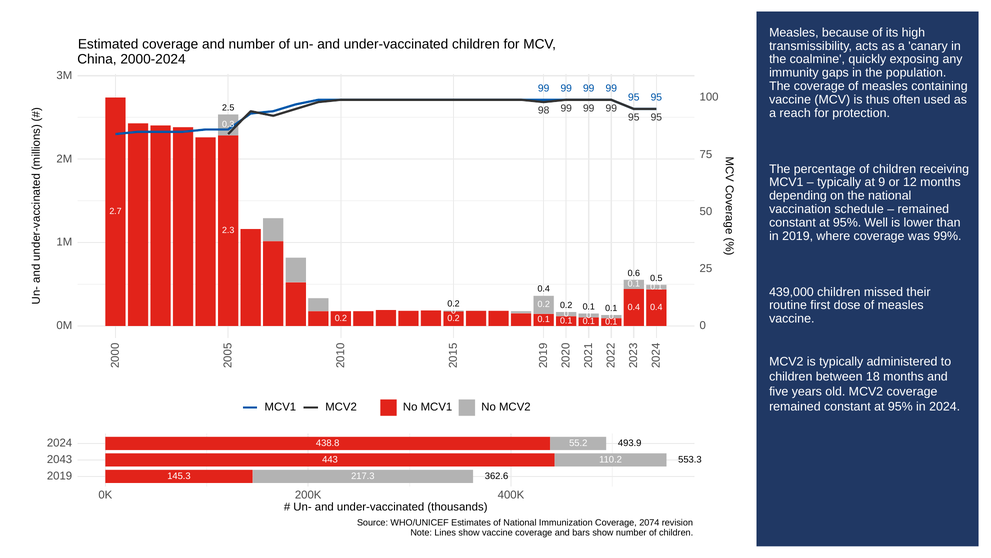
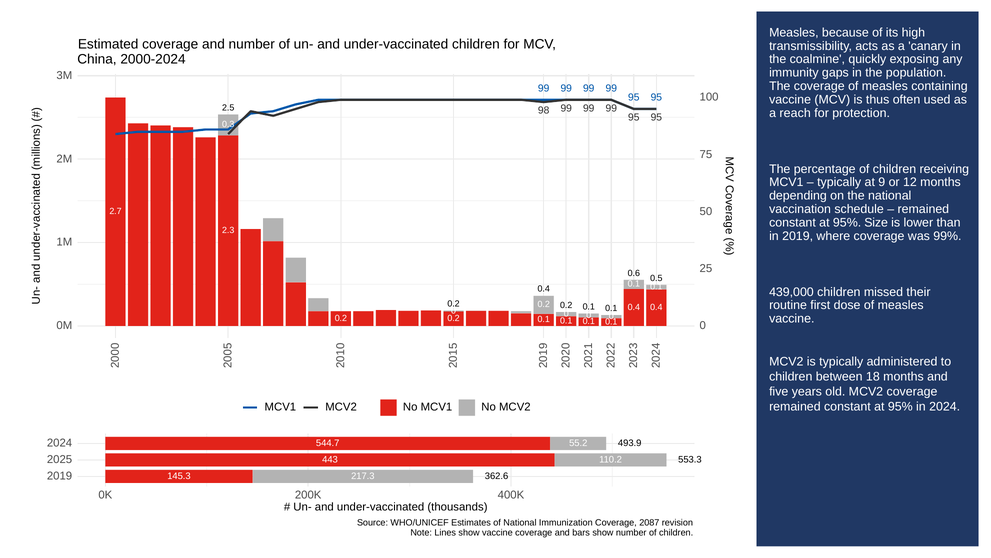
Well: Well -> Size (876, 222)
438.8: 438.8 -> 544.7 (328, 443)
2043: 2043 -> 2025 (60, 459)
2074: 2074 -> 2087 (649, 522)
